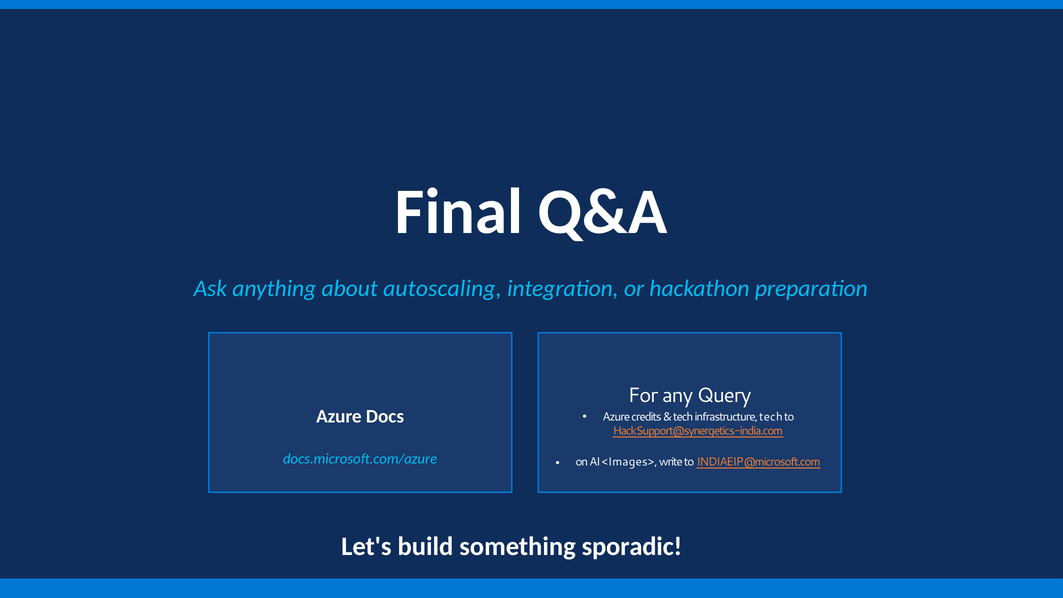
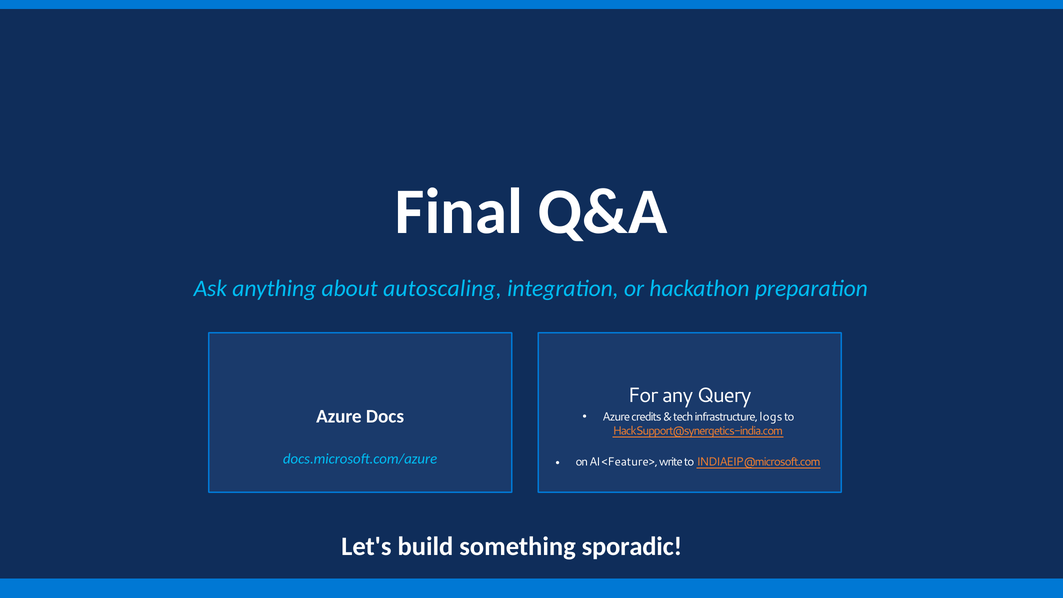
infrastructure tech: tech -> logs (771, 417)
<Images>: <Images> -> <Feature> (630, 462)
